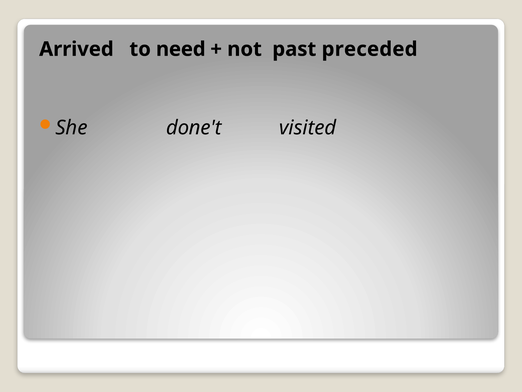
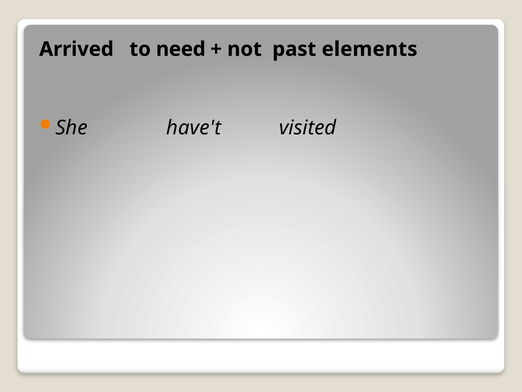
preceded: preceded -> elements (370, 49)
done't: done't -> have't (194, 128)
